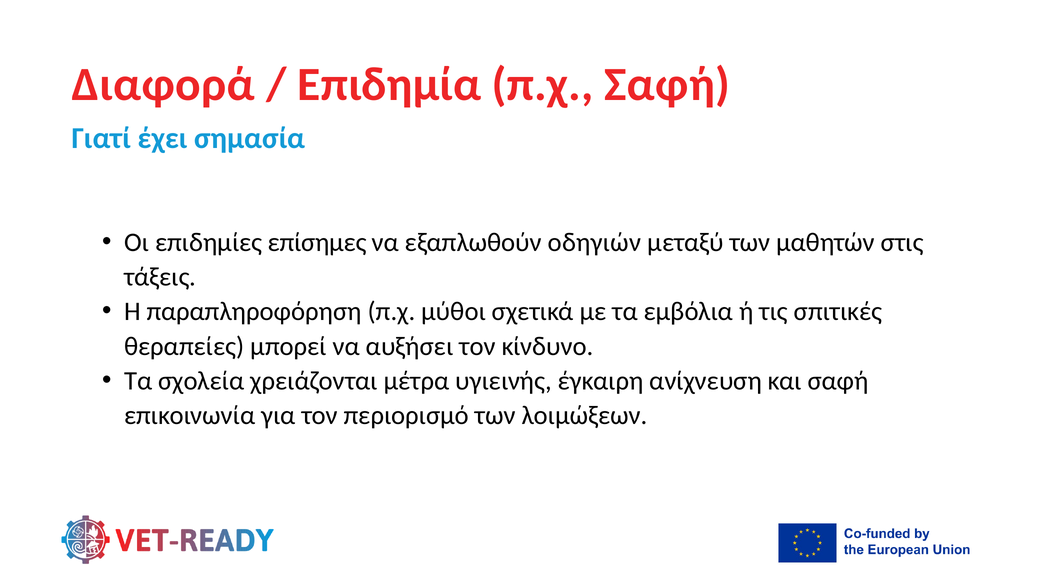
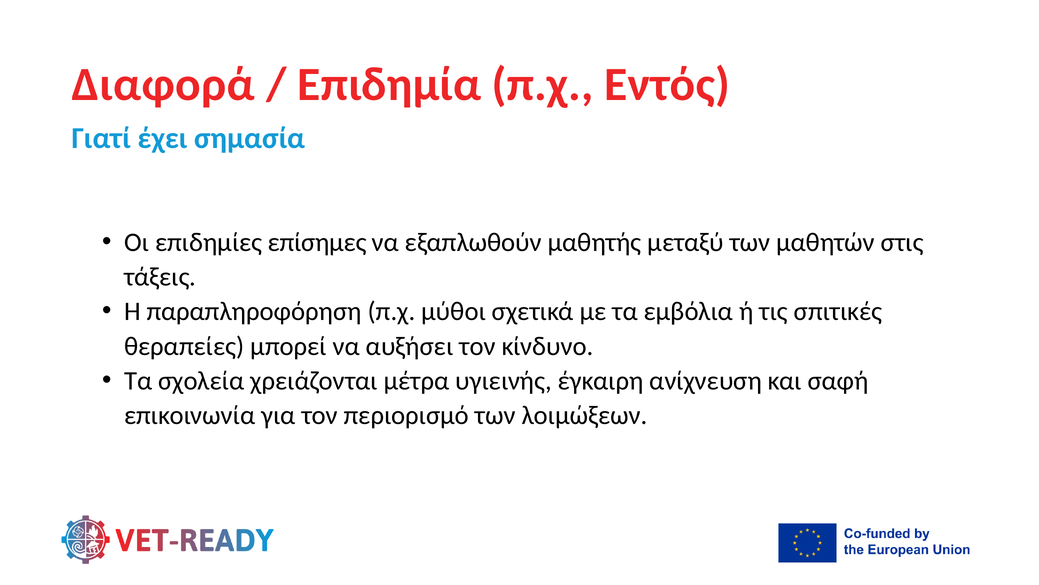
π.χ Σαφή: Σαφή -> Εντός (667, 84)
οδηγιών: οδηγιών -> μαθητής (595, 242)
